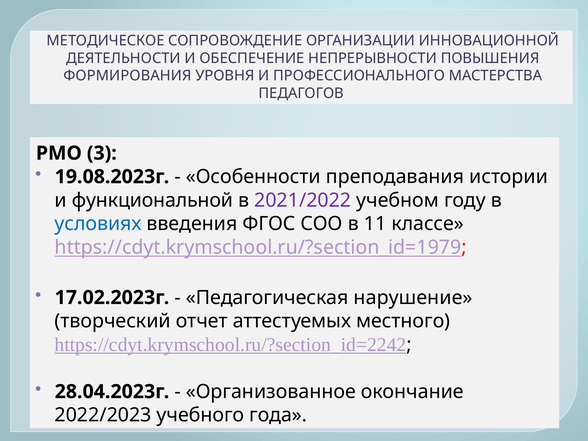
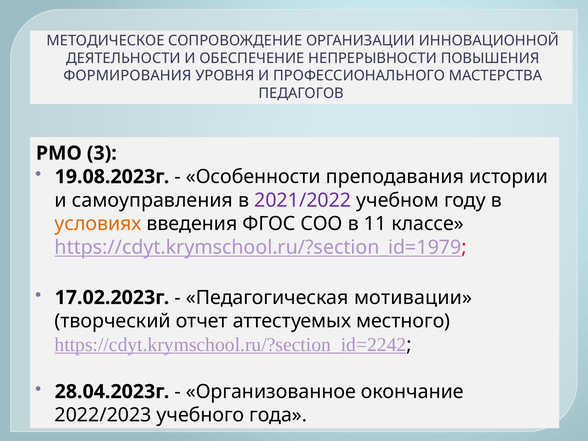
функциональной: функциональной -> самоуправления (152, 200)
условиях colour: blue -> orange (98, 224)
нарушение: нарушение -> мотивации (413, 298)
